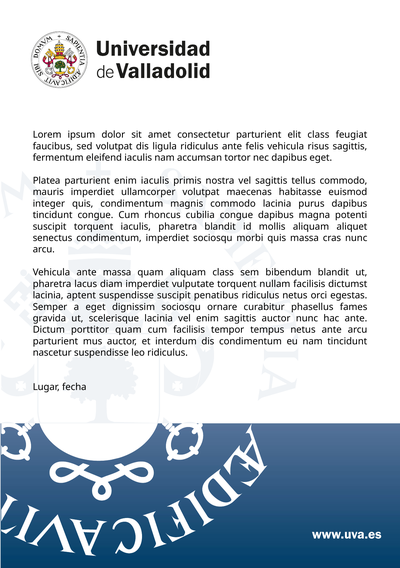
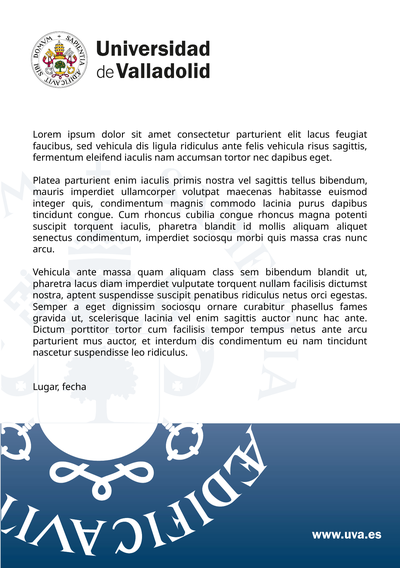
elit class: class -> lacus (318, 135)
sed volutpat: volutpat -> vehicula (114, 146)
tellus commodo: commodo -> bibendum (344, 181)
congue dapibus: dapibus -> rhoncus (276, 215)
lacinia: lacinia -> nostra (48, 295)
porttitor quam: quam -> tortor (128, 330)
